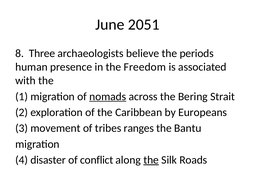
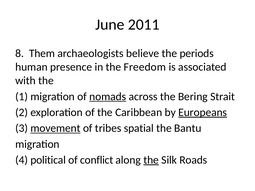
2051: 2051 -> 2011 (144, 25)
Three: Three -> Them (42, 54)
Europeans underline: none -> present (203, 112)
movement underline: none -> present (55, 128)
ranges: ranges -> spatial (139, 128)
disaster: disaster -> political (48, 160)
